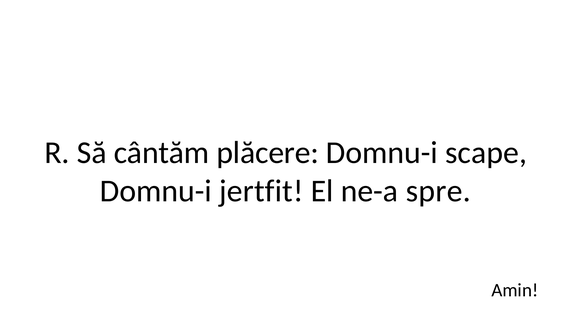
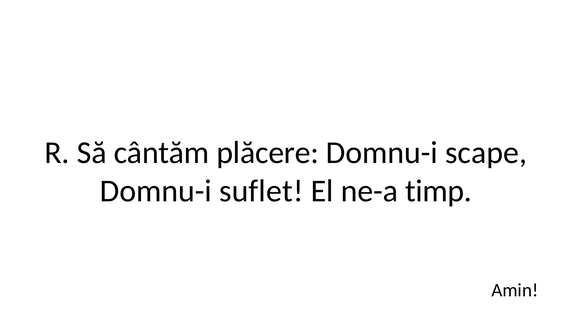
jertfit: jertfit -> suflet (261, 191)
spre: spre -> timp (439, 191)
